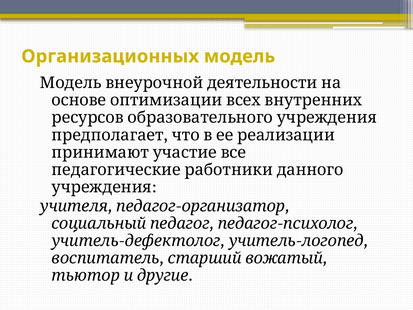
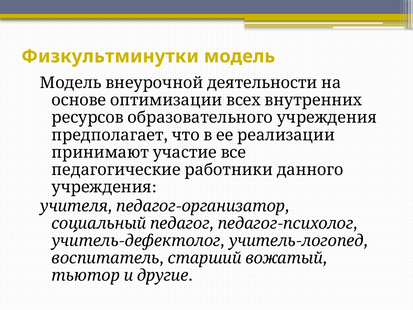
Организационных: Организационных -> Физкультминутки (110, 56)
